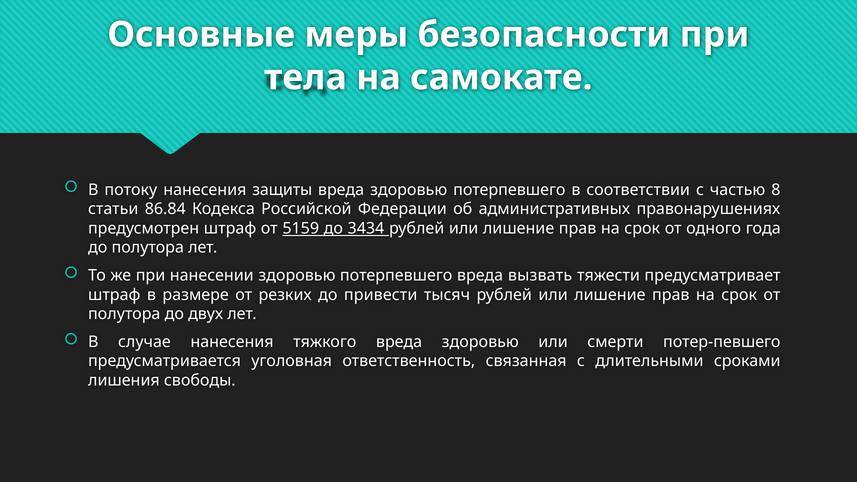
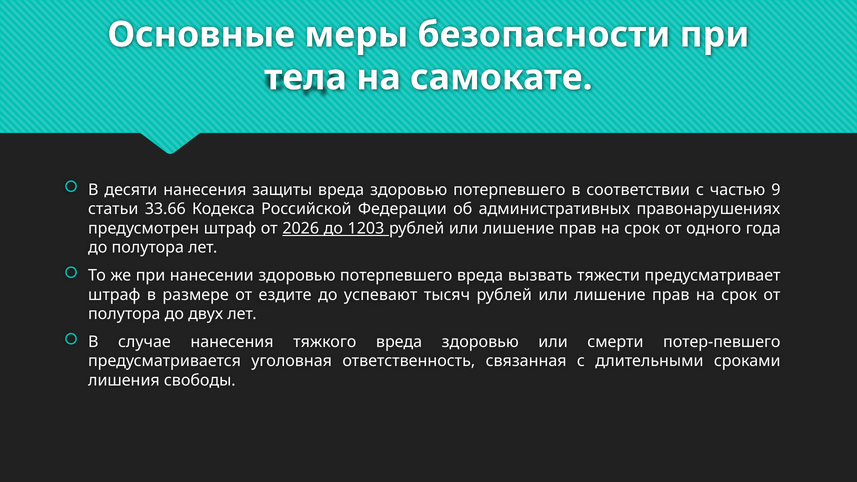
потоку: потоку -> десяти (131, 190)
8: 8 -> 9 (776, 190)
86.84: 86.84 -> 33.66 (165, 209)
5159: 5159 -> 2026 (301, 228)
3434: 3434 -> 1203 (366, 228)
резких: резких -> ездите (285, 295)
привести: привести -> успевают (381, 295)
